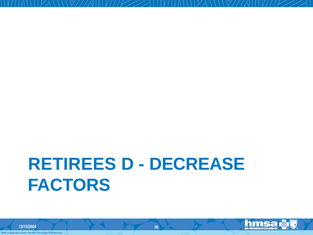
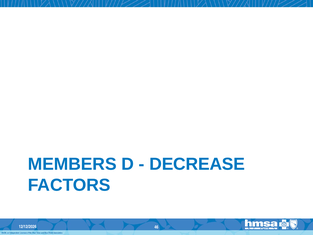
RETIREES: RETIREES -> MEMBERS (72, 164)
